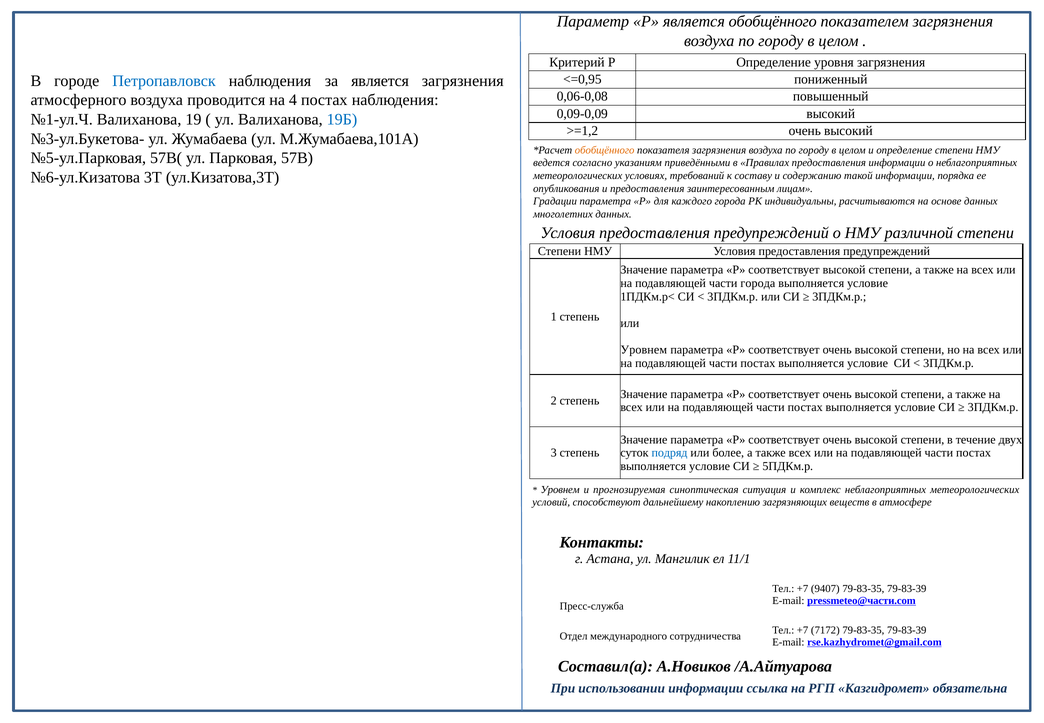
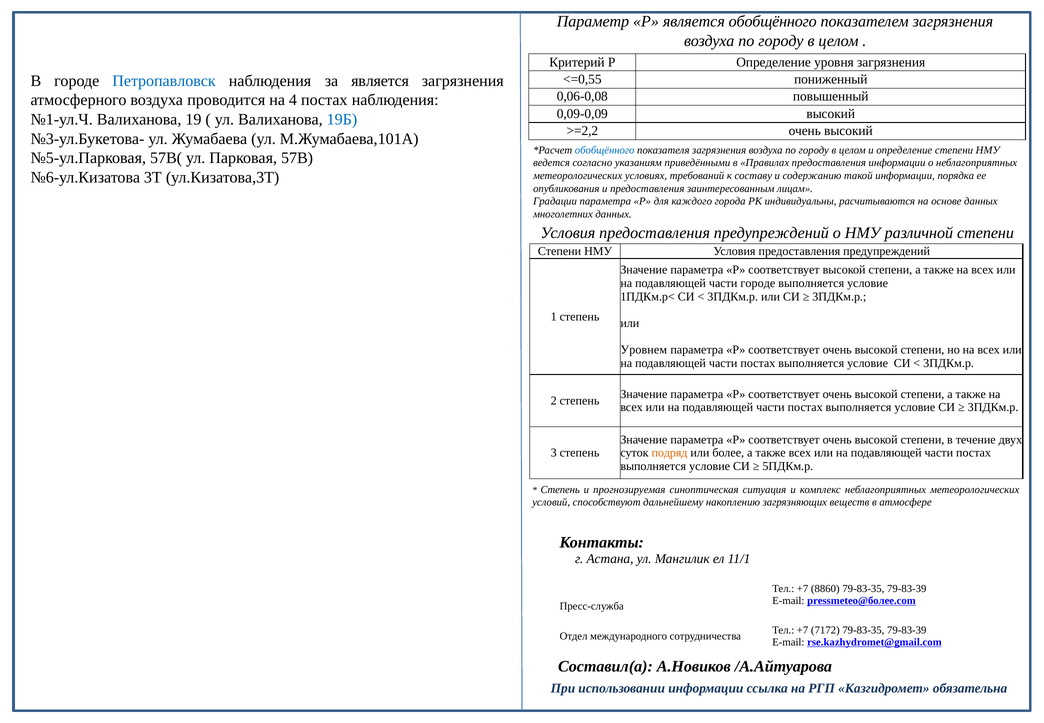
<=0,95: <=0,95 -> <=0,55 (582, 79)
>=1,2: >=1,2 -> >=2,2 (582, 131)
обобщённого colour: orange -> blue (605, 150)
части города: города -> городе (758, 283)
подряд colour: blue -> orange (670, 453)
Уровнем: Уровнем -> Степень (560, 489)
9407: 9407 -> 8860 (825, 588)
pressmeteo@части.com: pressmeteo@части.com -> pressmeteo@более.com (861, 600)
